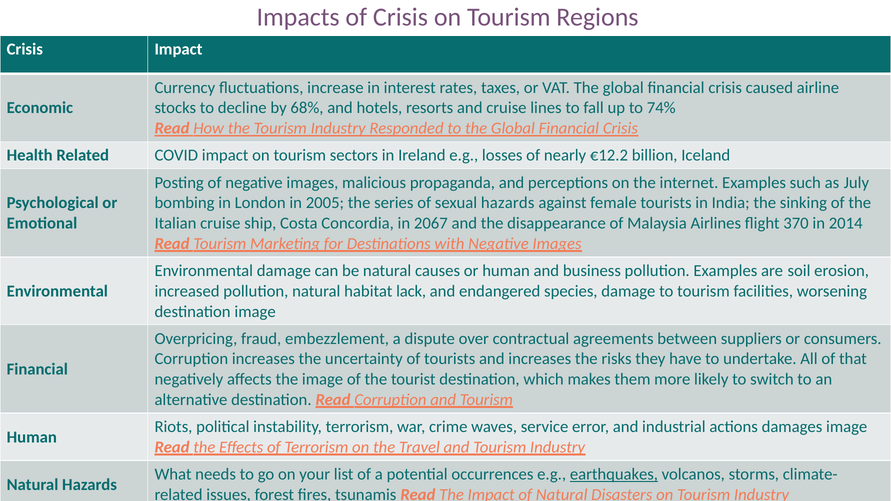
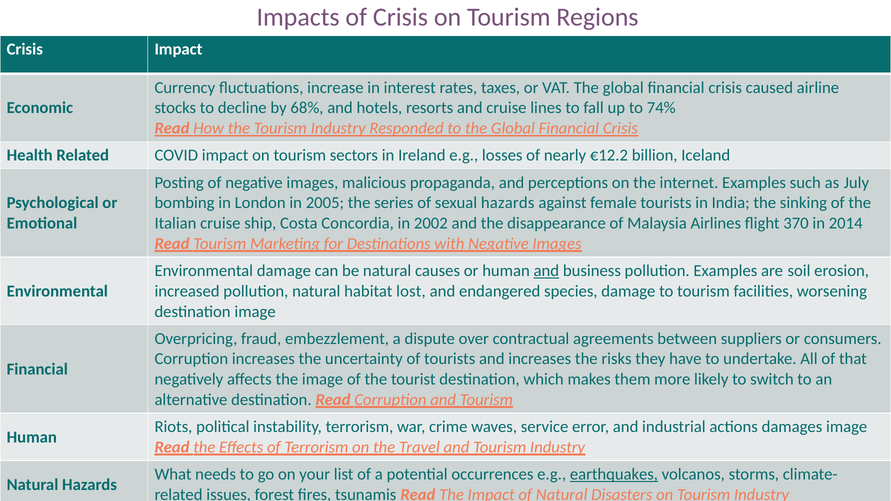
2067: 2067 -> 2002 (431, 223)
and underline: none -> present (546, 271)
lack: lack -> lost (411, 291)
